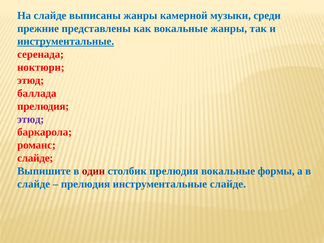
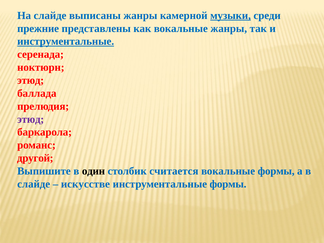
музыки underline: none -> present (231, 16)
слайде: слайде -> другой (35, 158)
один colour: red -> black (93, 171)
столбик прелюдия: прелюдия -> считается (174, 171)
прелюдия: прелюдия -> искусстве (85, 184)
инструментальные слайде: слайде -> формы (228, 184)
